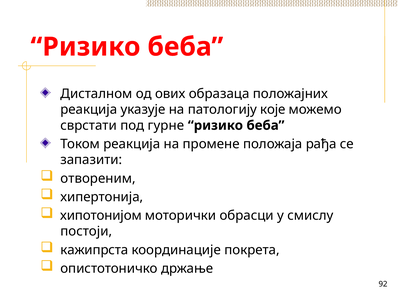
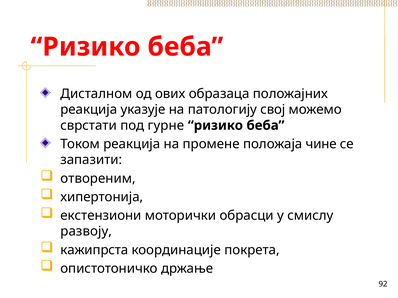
које: које -> свој (273, 110)
рађа: рађа -> чине (321, 144)
хипотонијом: хипотонијом -> екстензиони (101, 216)
постоји: постоји -> развоју (86, 232)
